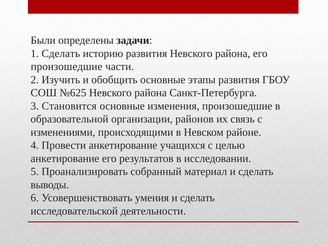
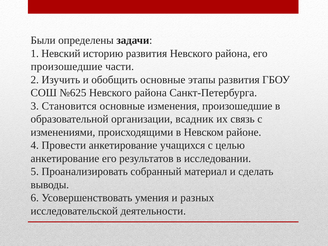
1 Сделать: Сделать -> Невский (61, 53)
районов: районов -> всадник (194, 119)
умения и сделать: сделать -> разных (197, 198)
